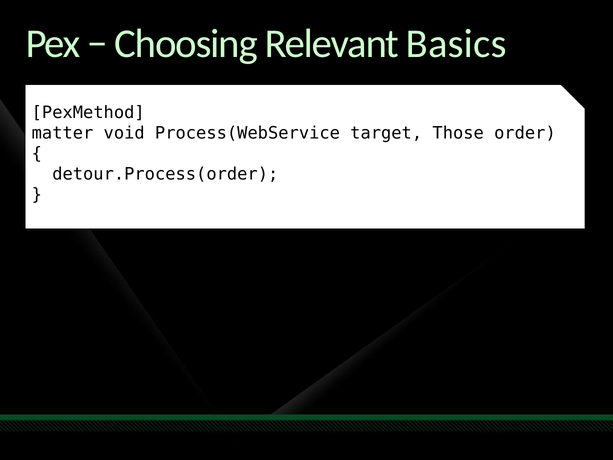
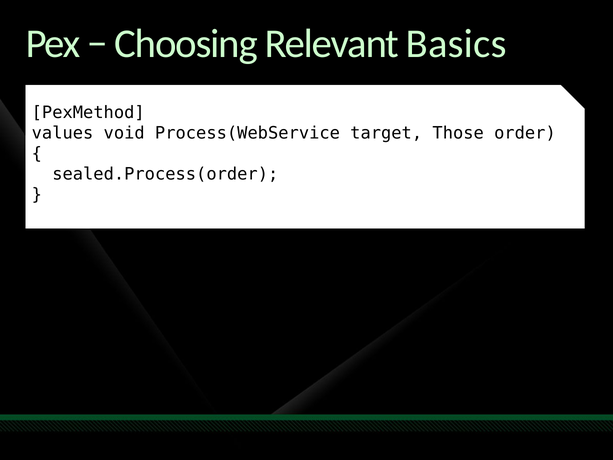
matter: matter -> values (63, 133)
detour.Process(order: detour.Process(order -> sealed.Process(order (165, 174)
